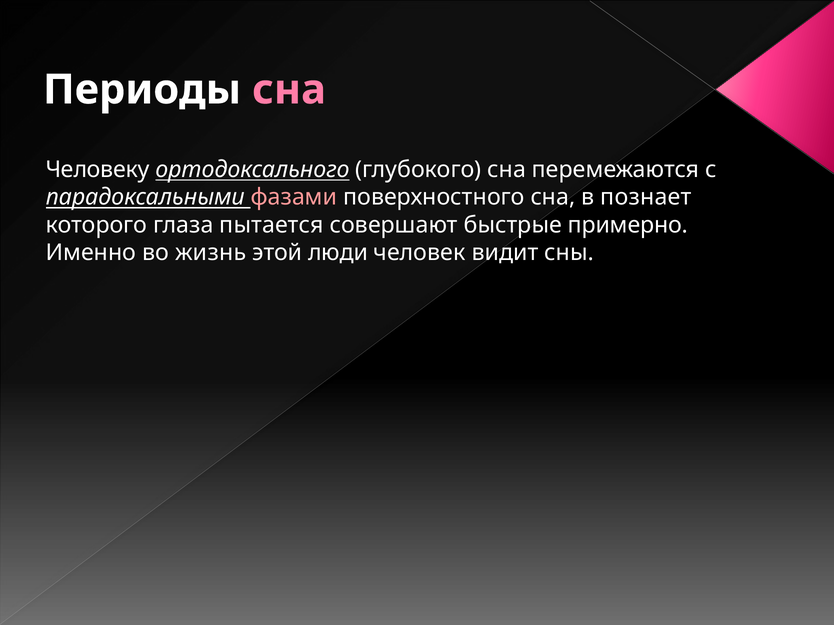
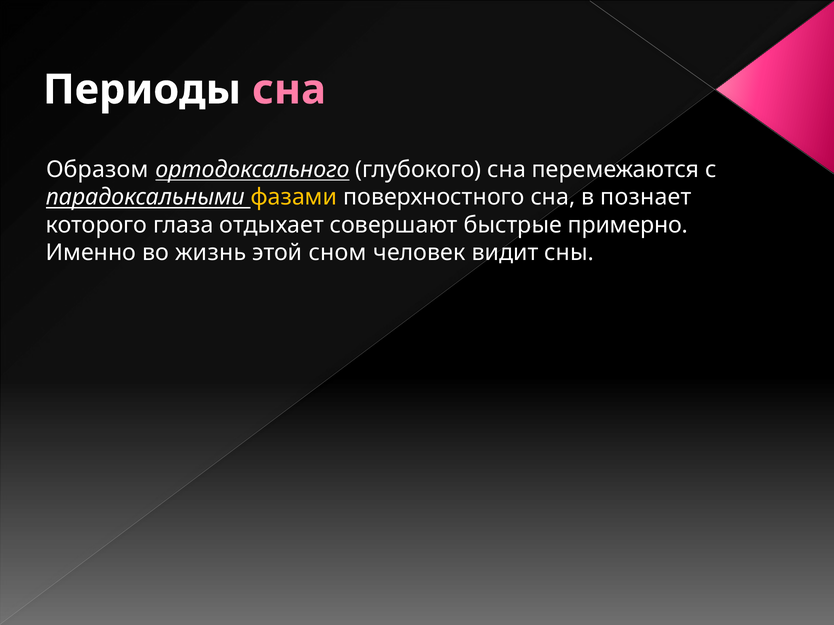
Человеку: Человеку -> Образом (97, 169)
фазами colour: pink -> yellow (294, 197)
пытается: пытается -> отдыхает (272, 225)
люди: люди -> сном (338, 253)
